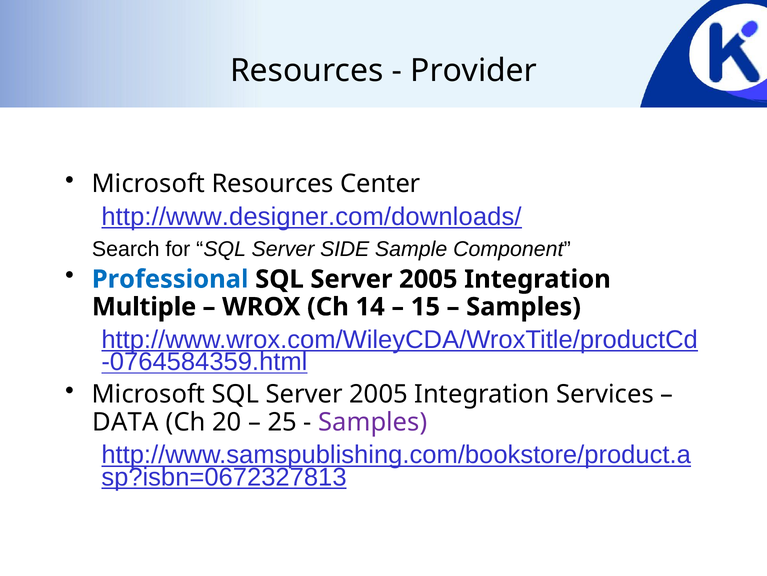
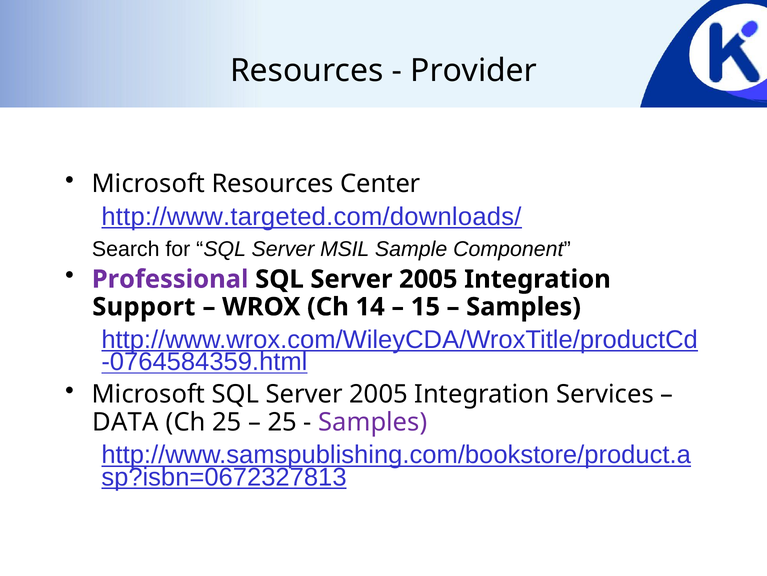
http://www.designer.com/downloads/: http://www.designer.com/downloads/ -> http://www.targeted.com/downloads/ (311, 216)
SIDE: SIDE -> MSIL (345, 249)
Professional colour: blue -> purple (170, 279)
Multiple: Multiple -> Support (144, 307)
Ch 20: 20 -> 25 (227, 422)
